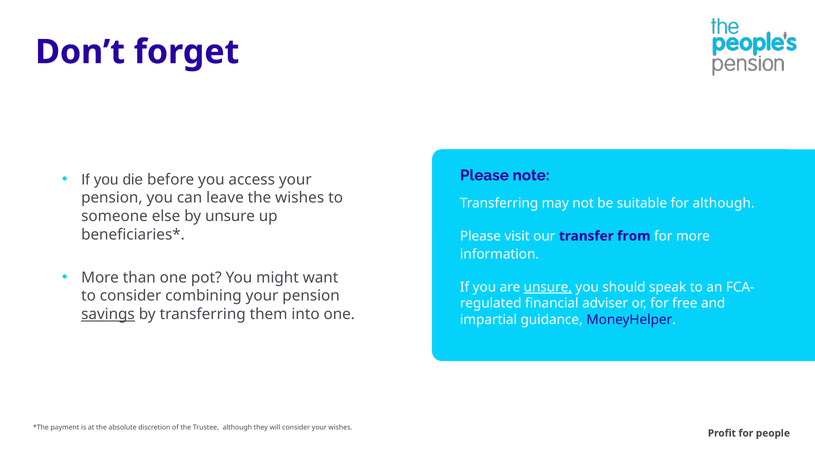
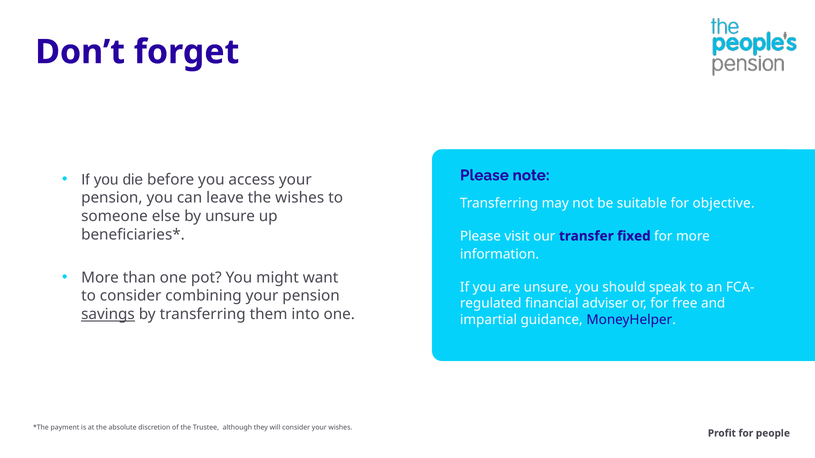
although: although -> objective (724, 204)
from: from -> fixed (634, 236)
unsure underline: present -> none (548, 287)
